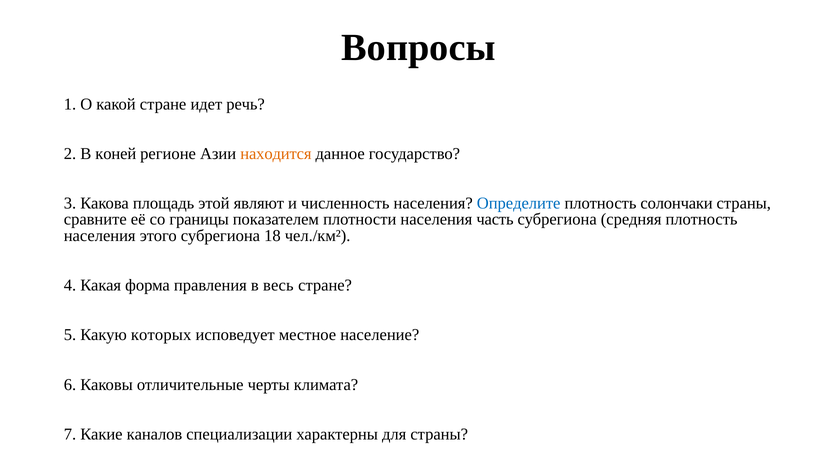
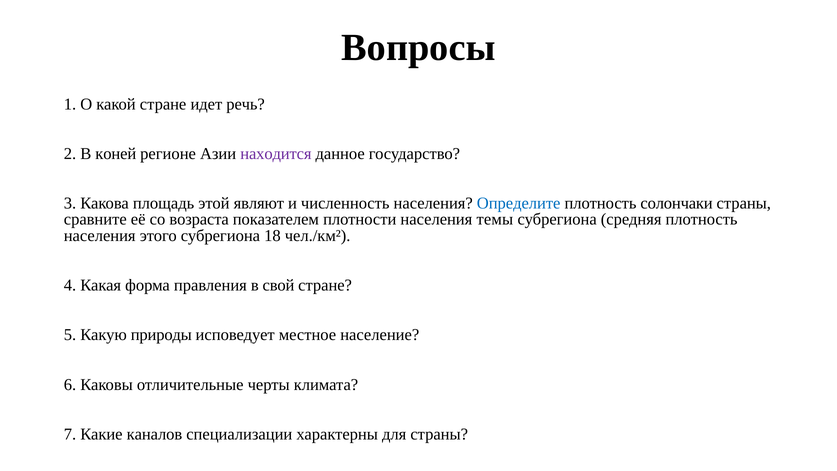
находится colour: orange -> purple (276, 154)
границы: границы -> возраста (199, 219)
часть: часть -> темы (495, 219)
весь: весь -> свой (279, 285)
которых: которых -> природы (161, 335)
